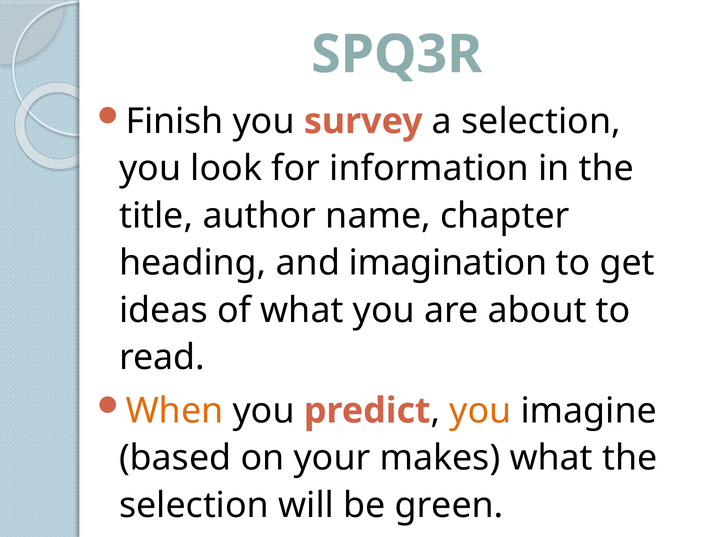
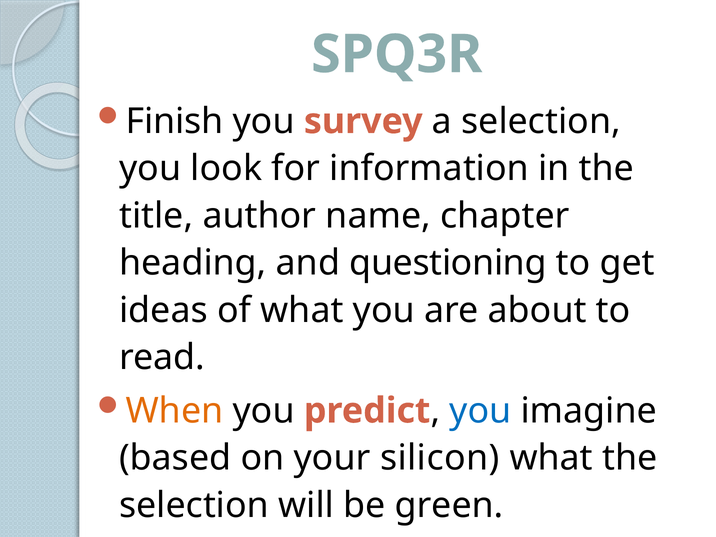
imagination: imagination -> questioning (448, 263)
you colour: orange -> blue (480, 411)
makes: makes -> silicon (440, 458)
